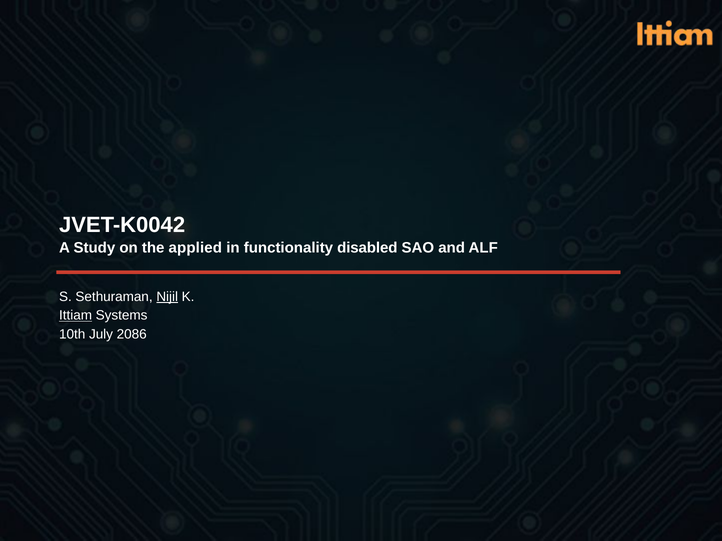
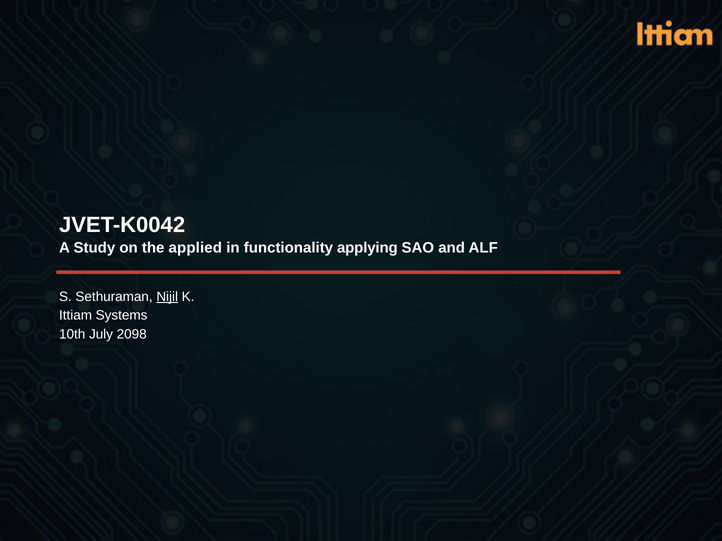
disabled: disabled -> applying (367, 248)
Ittiam underline: present -> none (76, 316)
2086: 2086 -> 2098 (132, 335)
